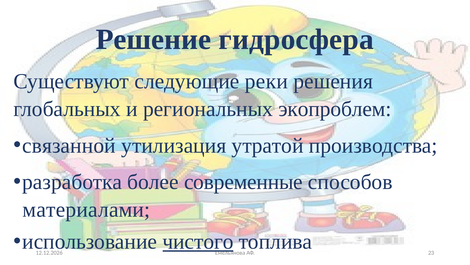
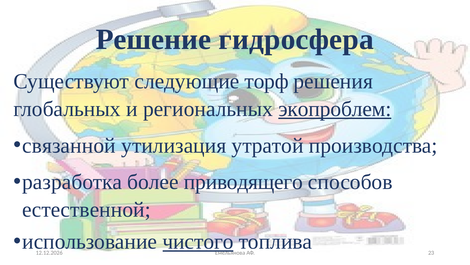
реки: реки -> торф (267, 81)
экопроблем underline: none -> present (335, 109)
современные: современные -> приводящего (243, 182)
материалами: материалами -> естественной (87, 209)
